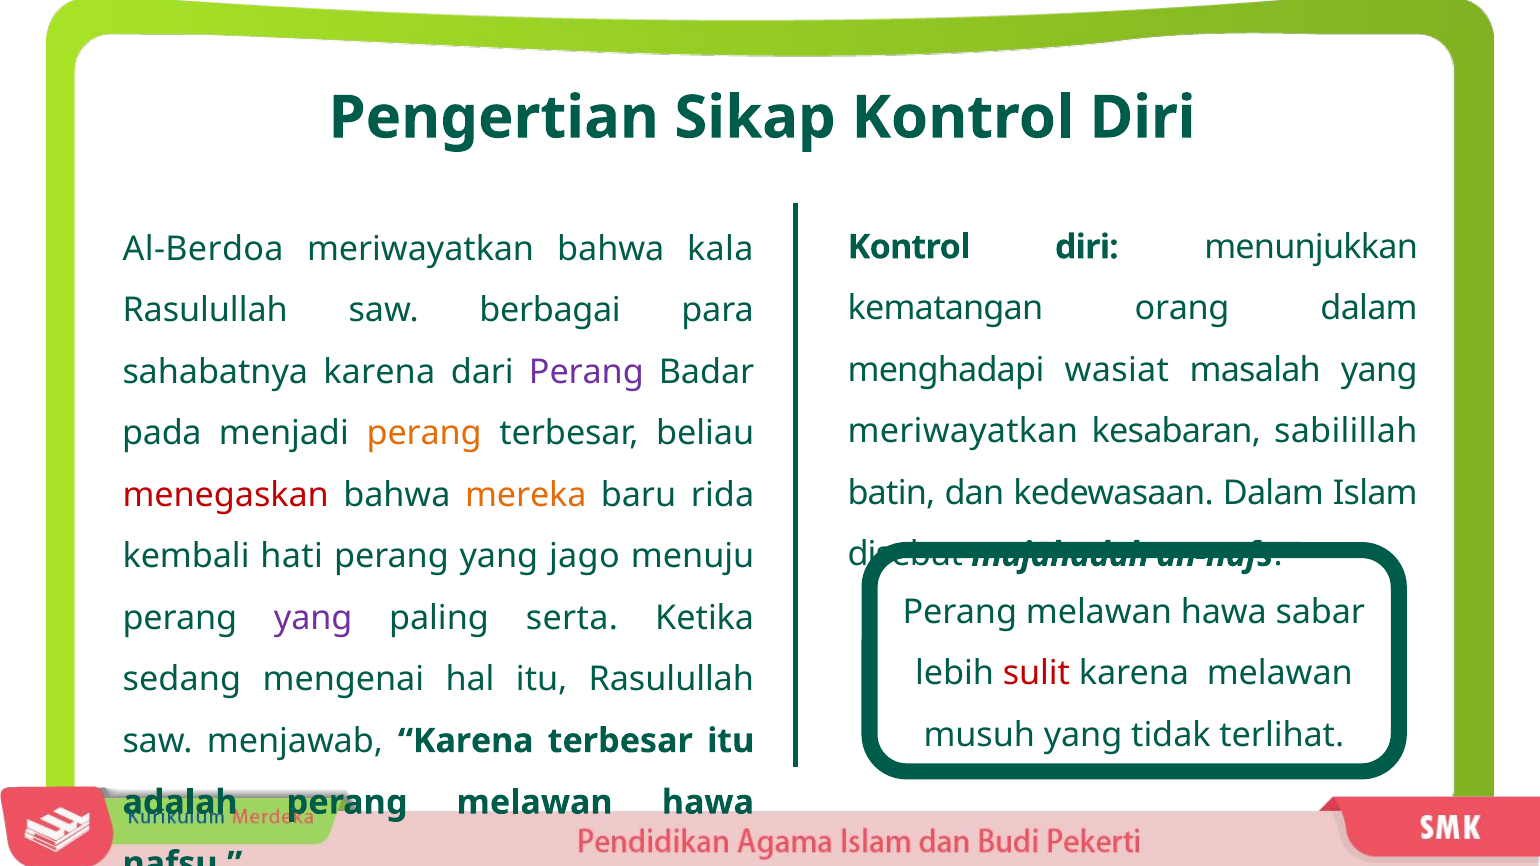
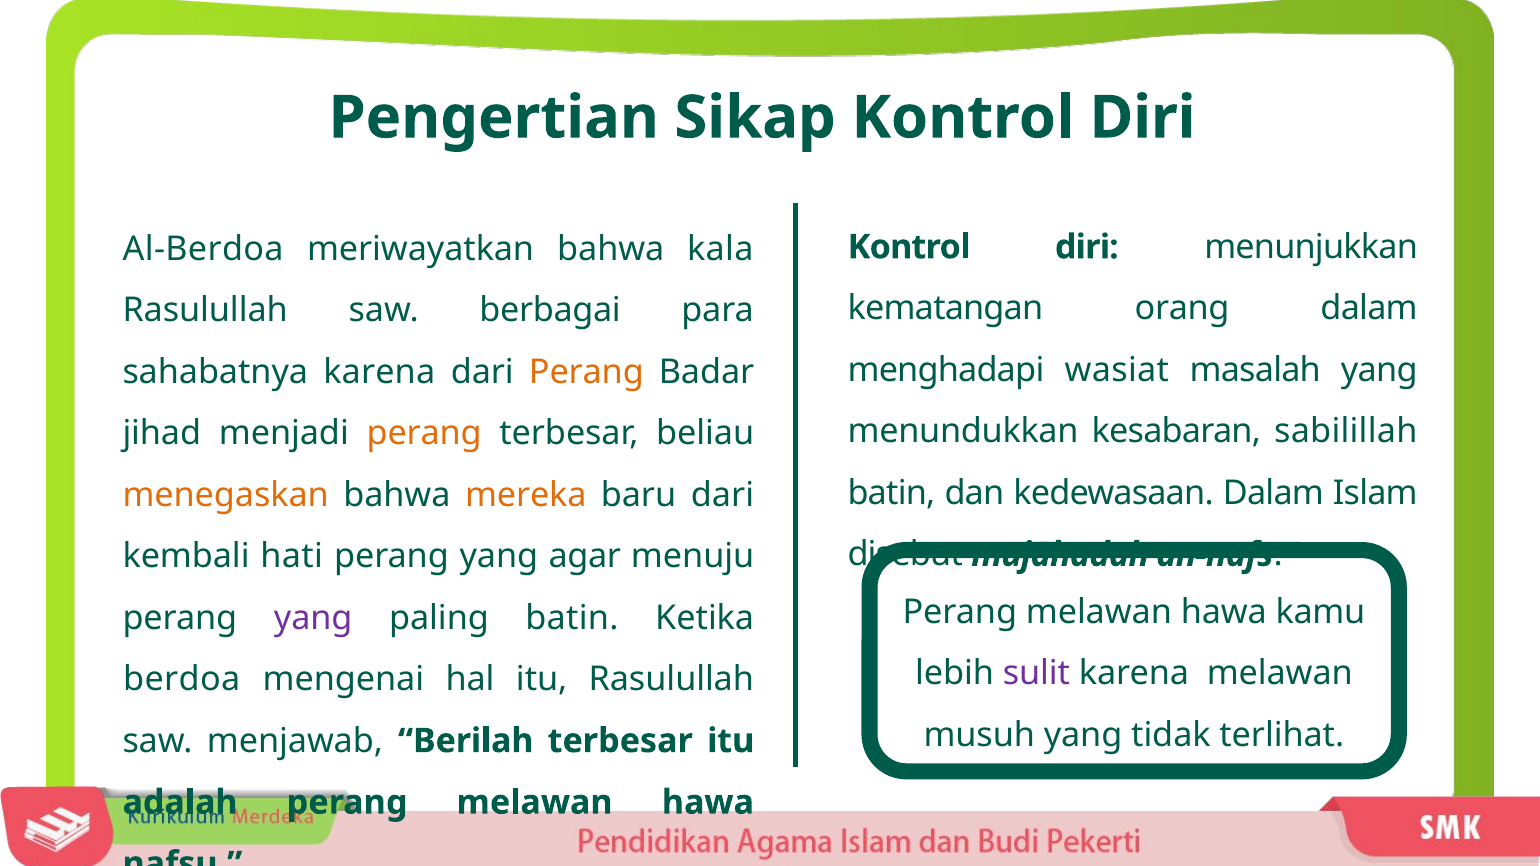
Perang colour: purple -> orange (586, 372)
meriwayatkan: meriwayatkan -> menundukkan (963, 432)
pada: pada -> jihad (162, 433)
menegaskan colour: red -> orange (226, 495)
baru rida: rida -> dari (723, 495)
jago: jago -> agar (585, 557)
sabar: sabar -> kamu (1320, 612)
paling serta: serta -> batin (572, 618)
sulit colour: red -> purple (1036, 674)
sedang: sedang -> berdoa (182, 680)
menjawab Karena: Karena -> Berilah (466, 741)
